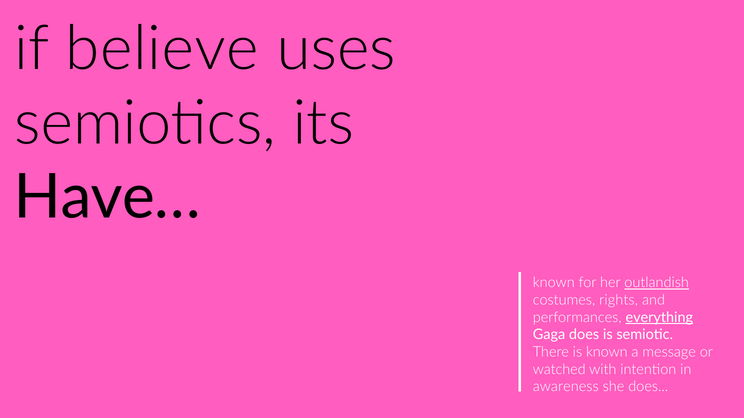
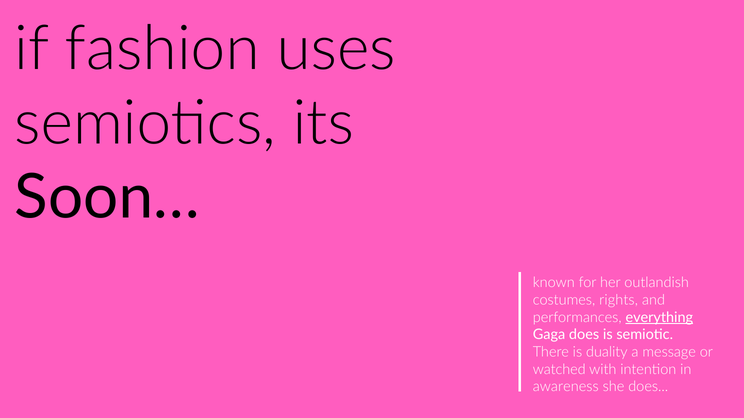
believe: believe -> fashion (162, 49)
Have…: Have… -> Soon… (107, 198)
outlandish underline: present -> none (657, 283)
is known: known -> duality (607, 352)
